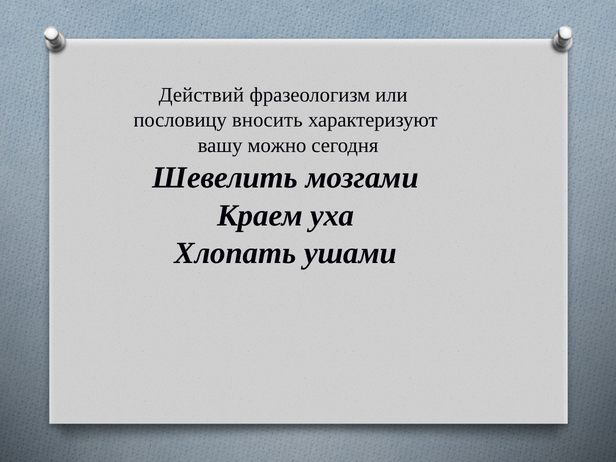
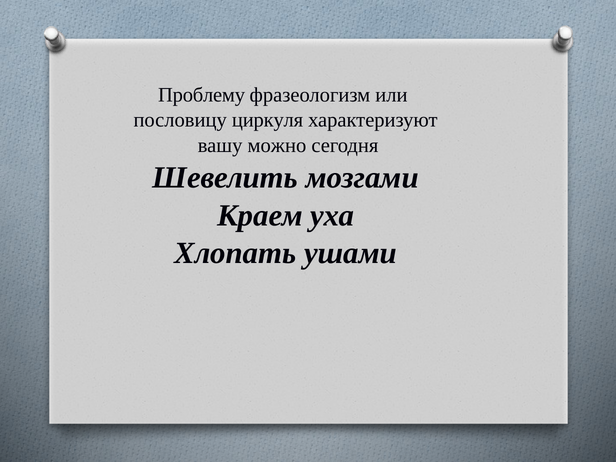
Действий: Действий -> Проблему (202, 95)
вносить: вносить -> циркуля (268, 120)
